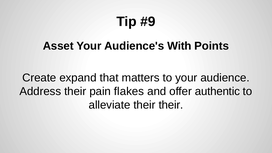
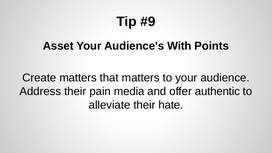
Create expand: expand -> matters (78, 78)
flakes: flakes -> media (129, 91)
their their: their -> hate (171, 105)
